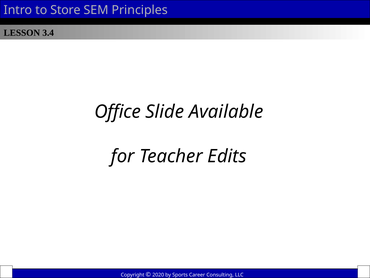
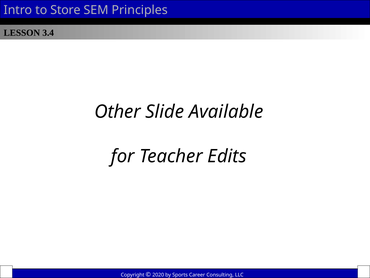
Office: Office -> Other (117, 112)
